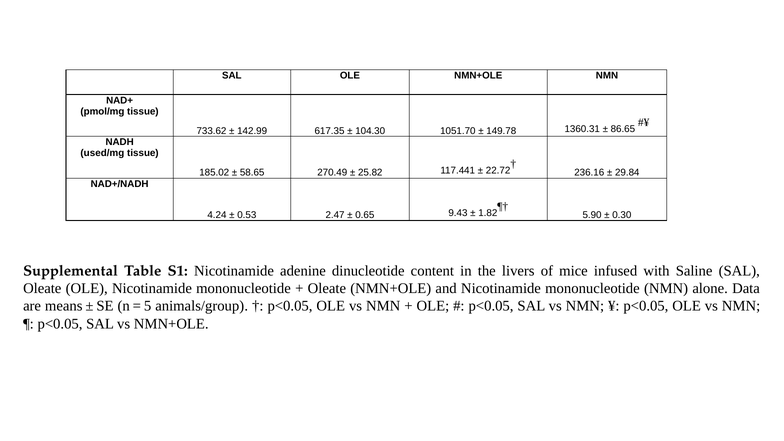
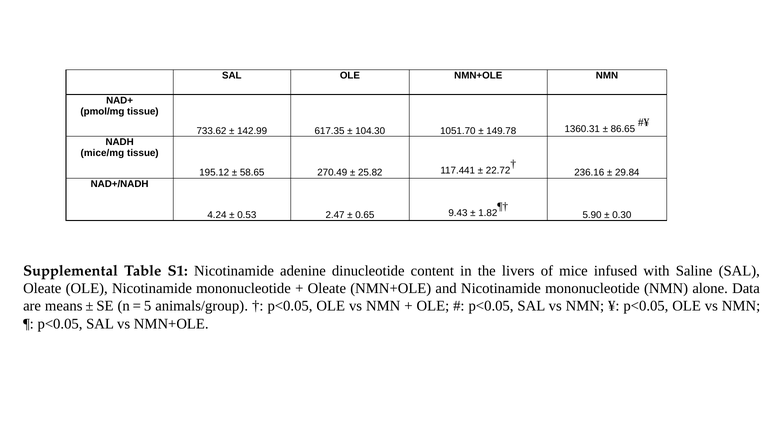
used/mg: used/mg -> mice/mg (102, 153)
185.02: 185.02 -> 195.12 (214, 173)
